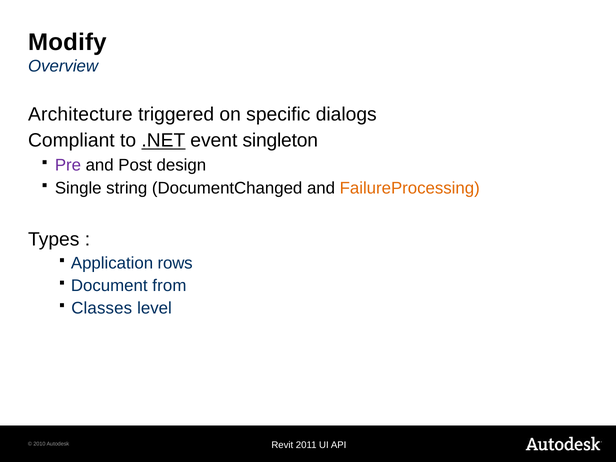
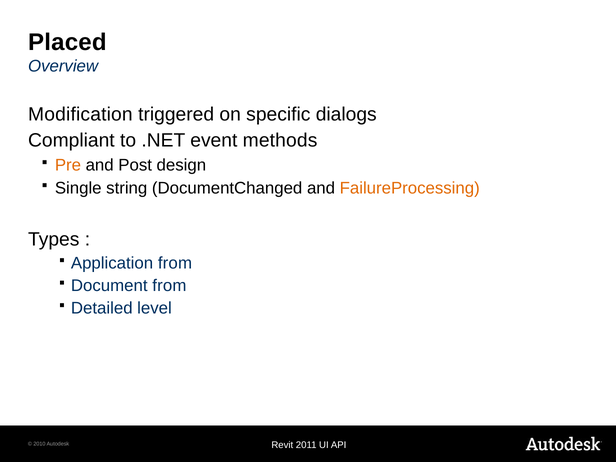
Modify: Modify -> Placed (67, 42)
Architecture: Architecture -> Modification (80, 115)
.NET underline: present -> none (163, 141)
singleton: singleton -> methods (280, 141)
Pre colour: purple -> orange (68, 165)
Application rows: rows -> from (175, 263)
Classes: Classes -> Detailed (102, 308)
